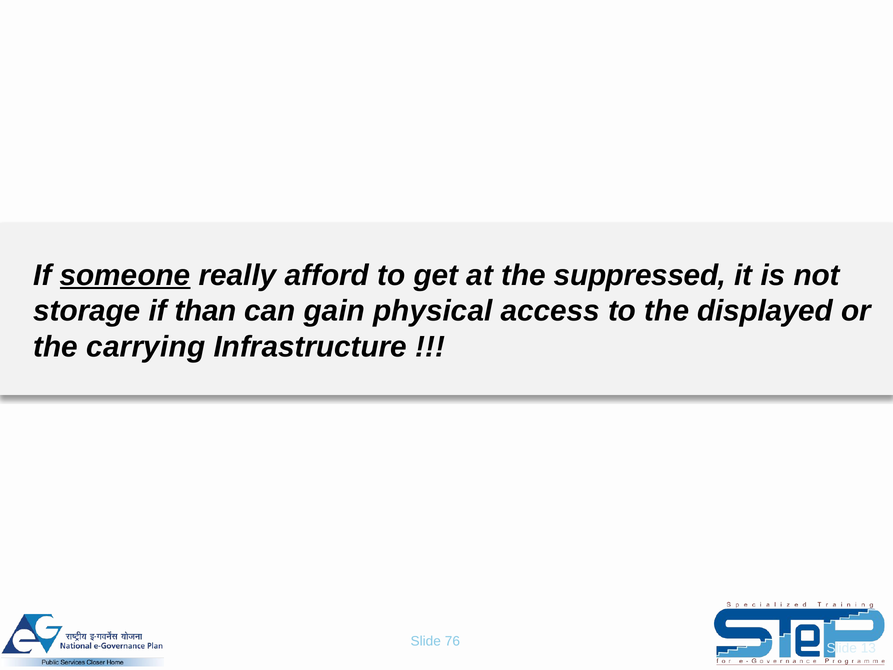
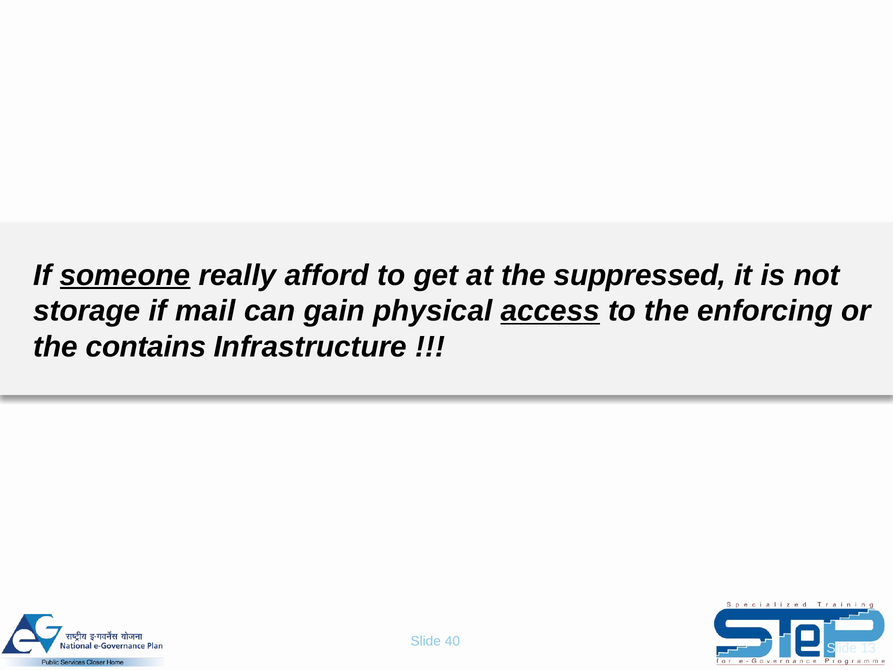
than: than -> mail (205, 311)
access underline: none -> present (550, 311)
displayed: displayed -> enforcing (765, 311)
carrying: carrying -> contains (146, 347)
76: 76 -> 40 (452, 641)
